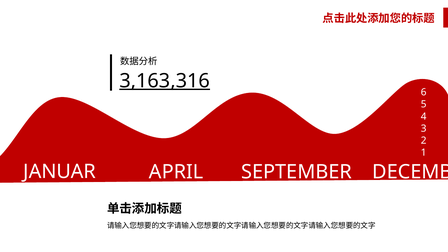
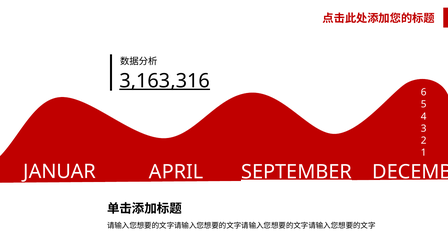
SEPTEMBER underline: none -> present (296, 172)
